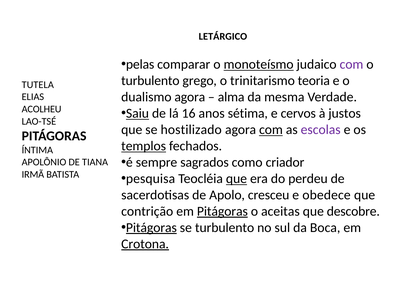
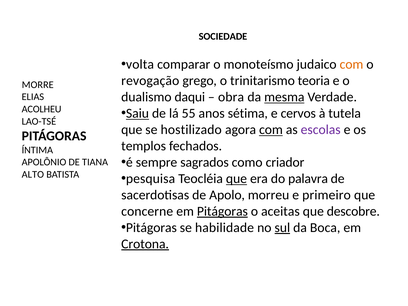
LETÁRGICO: LETÁRGICO -> SOCIEDADE (223, 37)
pelas: pelas -> volta (140, 65)
monoteísmo underline: present -> none (259, 65)
com colour: purple -> orange (352, 65)
turbulento: turbulento -> revogação (150, 81)
TUTELA: TUTELA -> MORRE (38, 85)
dualismo agora: agora -> daqui (190, 97)
alma: alma -> obra (231, 97)
mesma underline: none -> present (284, 97)
16: 16 -> 55 (189, 113)
justos: justos -> tutela (345, 113)
templos underline: present -> none (144, 146)
IRMÃ: IRMÃ -> ALTO (33, 174)
perdeu: perdeu -> palavra (308, 179)
cresceu: cresceu -> morreu (269, 195)
obedece: obedece -> primeiro (327, 195)
contrição: contrição -> concerne (147, 211)
Pitágoras underline: present -> none (151, 228)
se turbulento: turbulento -> habilidade (225, 228)
sul underline: none -> present (282, 228)
